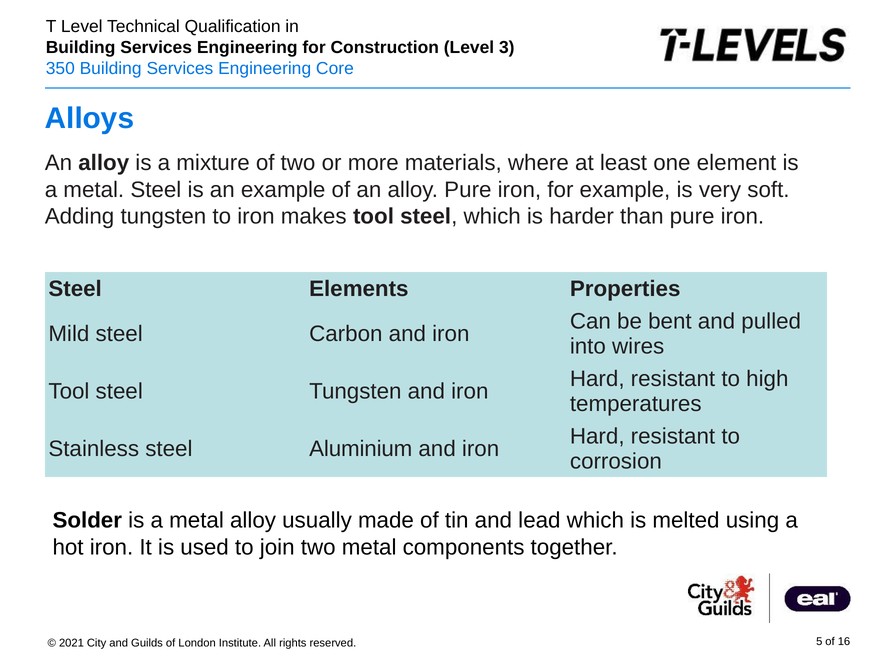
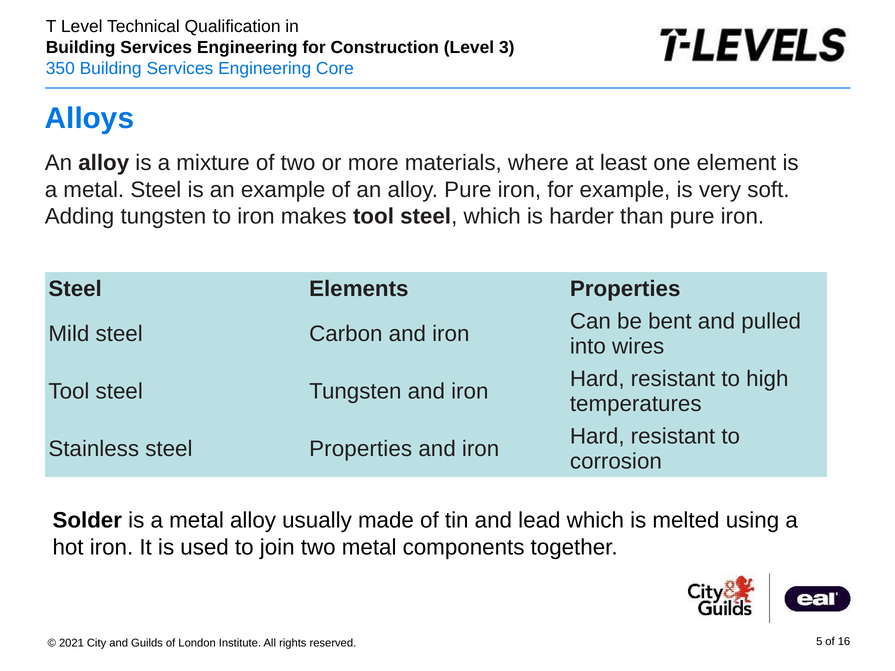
steel Aluminium: Aluminium -> Properties (361, 449)
